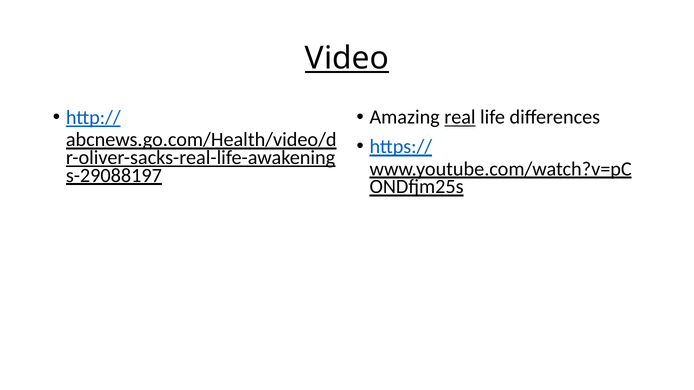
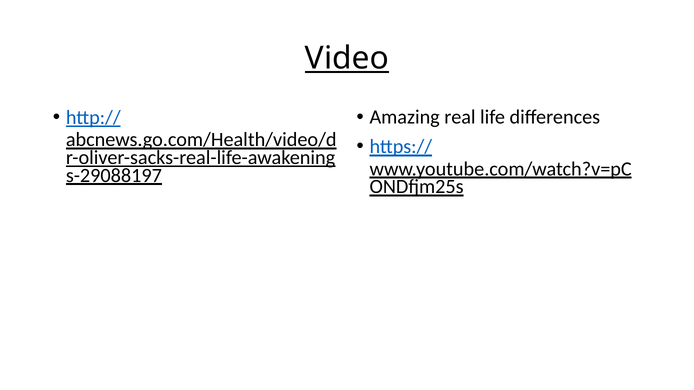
real underline: present -> none (460, 117)
